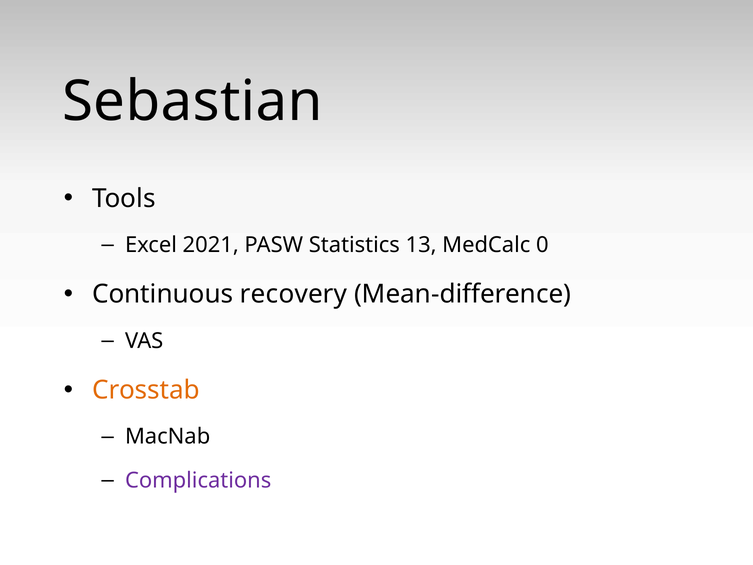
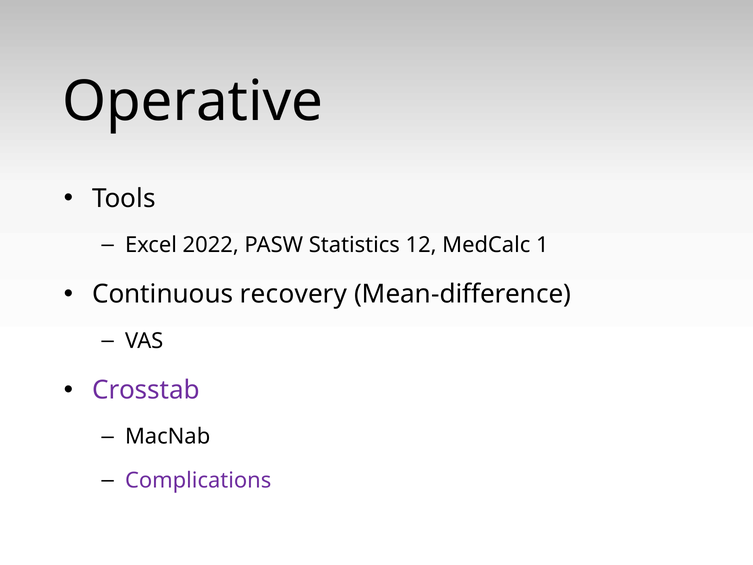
Sebastian: Sebastian -> Operative (193, 101)
2021: 2021 -> 2022 (211, 245)
13: 13 -> 12 (421, 245)
0: 0 -> 1 (542, 245)
Crosstab colour: orange -> purple (146, 390)
